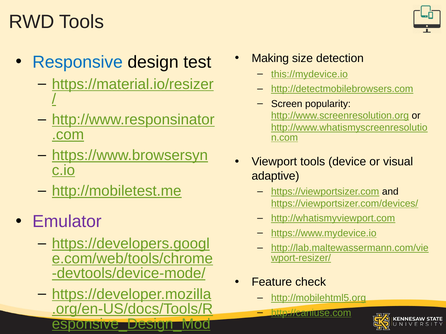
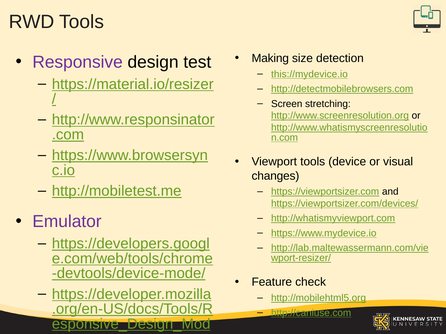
Responsive colour: blue -> purple (78, 62)
popularity: popularity -> stretching (328, 104)
adaptive: adaptive -> changes (275, 176)
